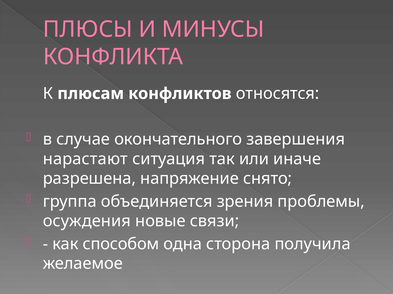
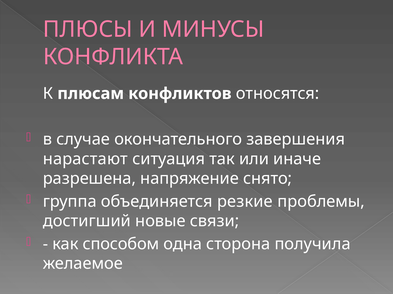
зрения: зрения -> резкие (245, 202)
осуждения: осуждения -> достигший (87, 222)
